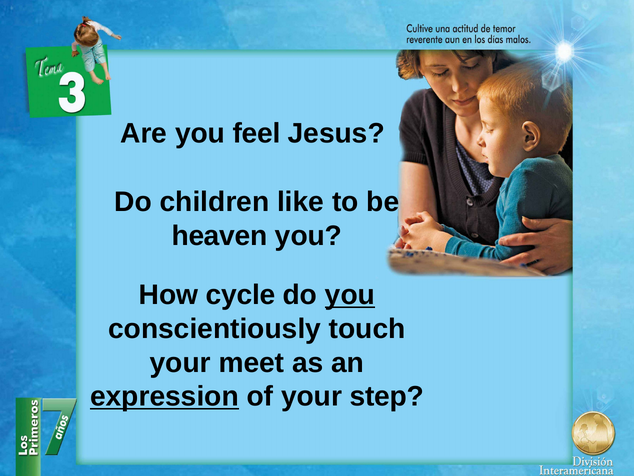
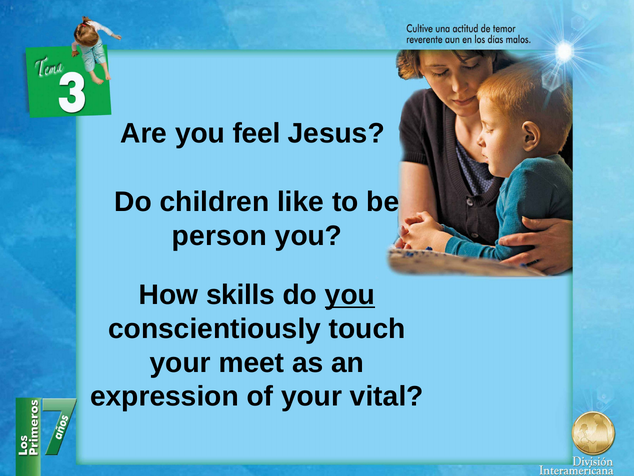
heaven: heaven -> person (219, 236)
cycle: cycle -> skills (241, 295)
expression underline: present -> none (164, 396)
step: step -> vital (387, 396)
